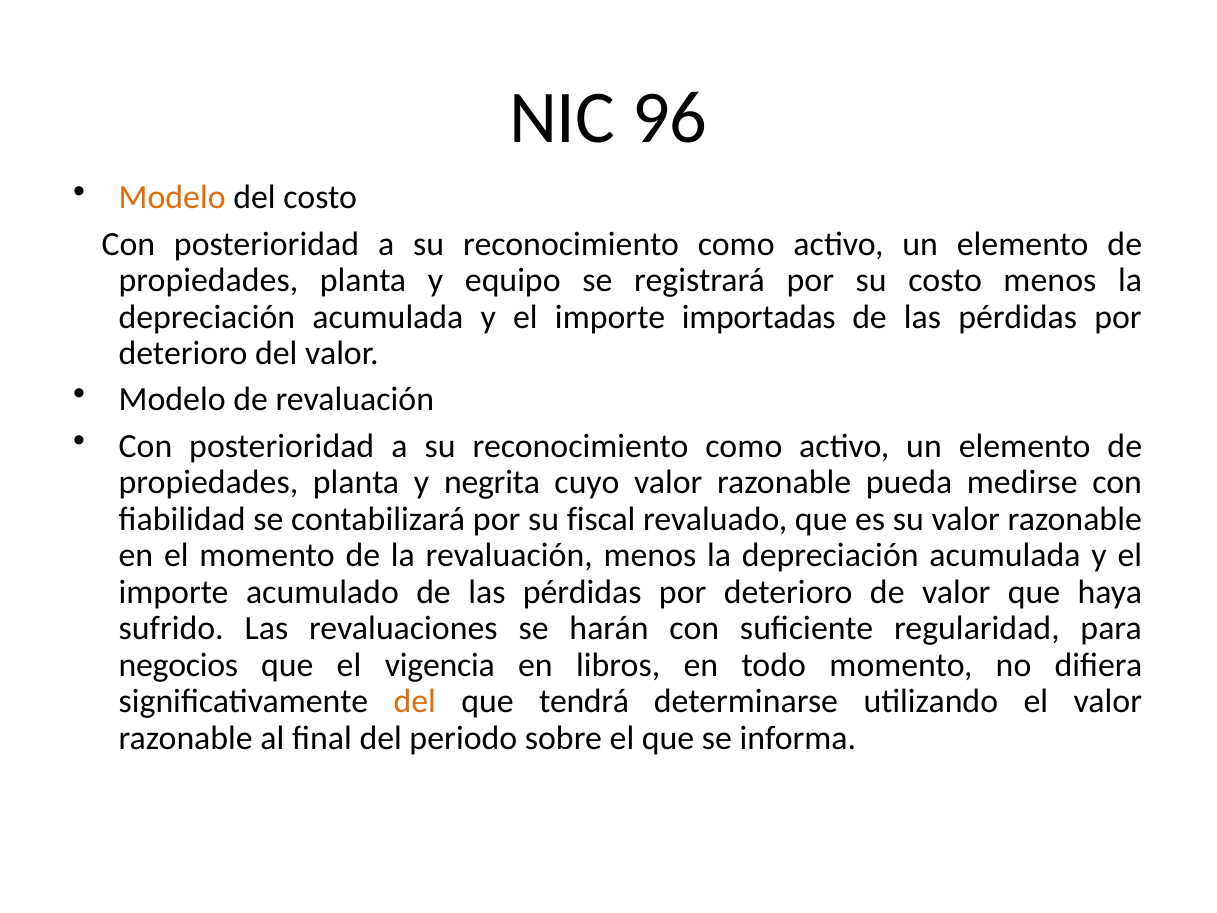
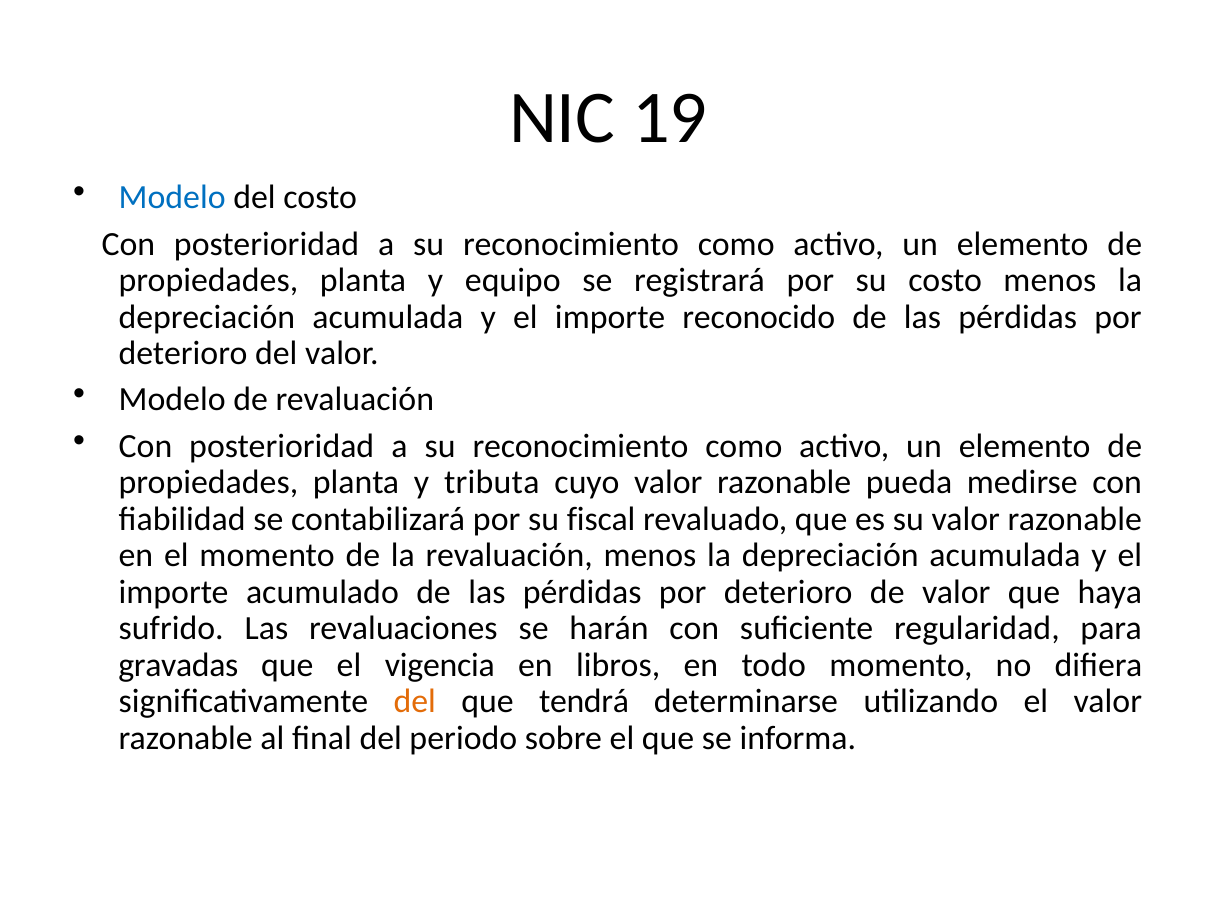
96: 96 -> 19 (670, 118)
Modelo colour: orange -> blue (172, 198)
importadas: importadas -> reconocido (759, 317)
negrita: negrita -> tributa (492, 482)
negocios: negocios -> gravadas (178, 665)
